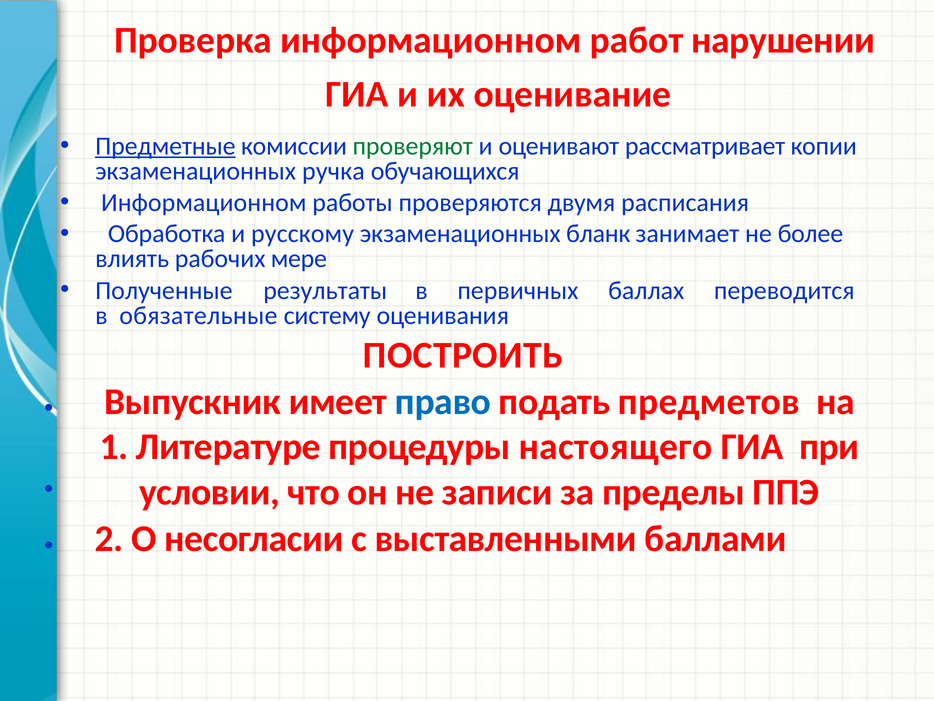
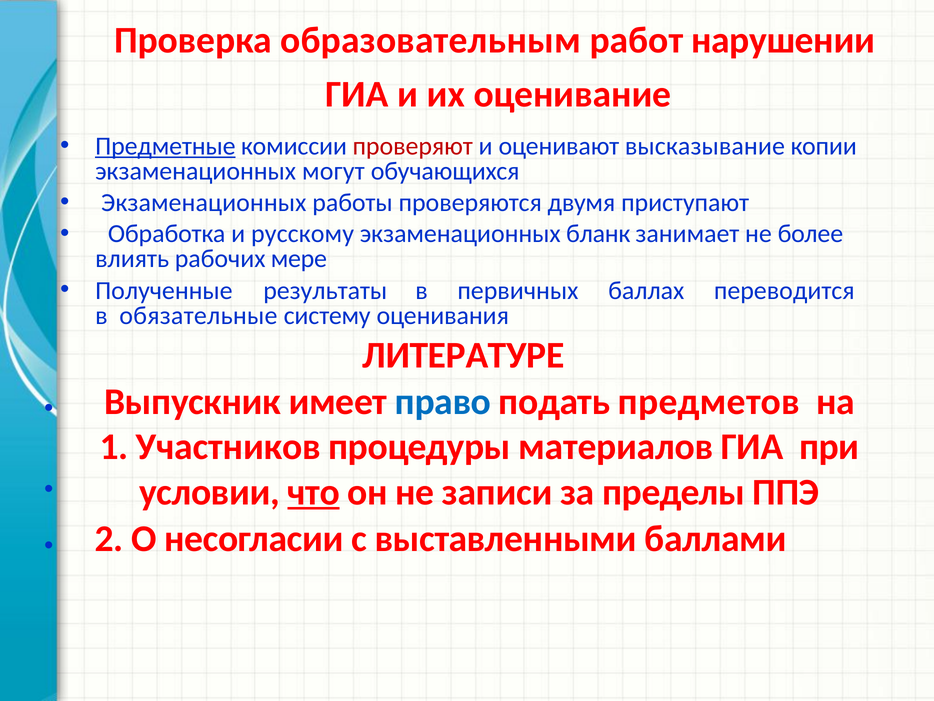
Проверка информационном: информационном -> образовательным (431, 40)
проверяют colour: green -> red (413, 146)
рассматривает: рассматривает -> высказывание (705, 146)
ручка: ручка -> могут (333, 171)
Информационном: Информационном -> Экзаменационных (204, 203)
расписания: расписания -> приступают (685, 203)
ПОСТРОИТЬ: ПОСТРОИТЬ -> ЛИТЕРАТУРЕ (463, 355)
Литературе: Литературе -> Участников (228, 447)
настоящего: настоящего -> материалов (616, 447)
что underline: none -> present (314, 492)
